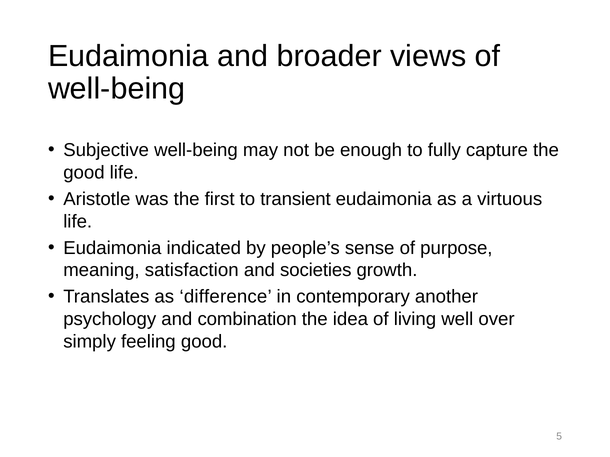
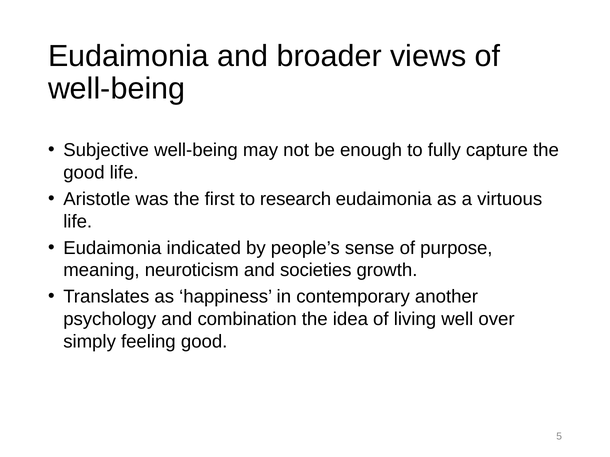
transient: transient -> research (296, 199)
satisfaction: satisfaction -> neuroticism (192, 271)
difference: difference -> happiness (226, 297)
